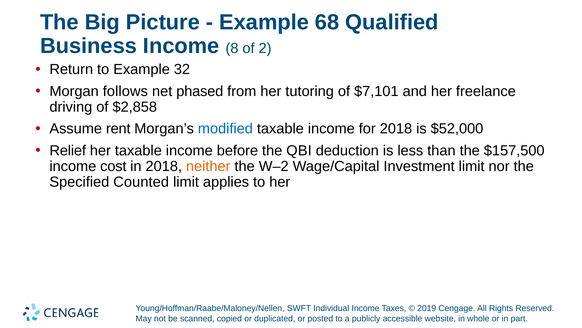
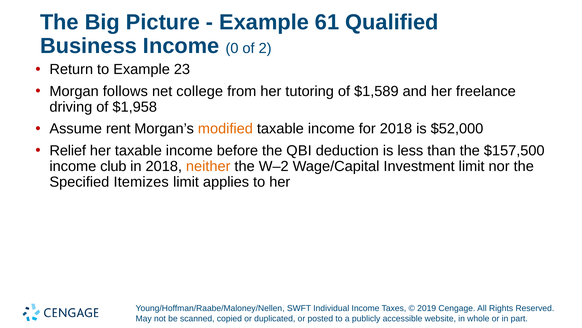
68: 68 -> 61 (327, 22)
8: 8 -> 0 (232, 48)
32: 32 -> 23 (182, 69)
phased: phased -> college (200, 91)
$7,101: $7,101 -> $1,589 (376, 91)
$2,858: $2,858 -> $1,958 (135, 107)
modified colour: blue -> orange (225, 129)
cost: cost -> club (113, 166)
Counted: Counted -> Itemizes (141, 182)
